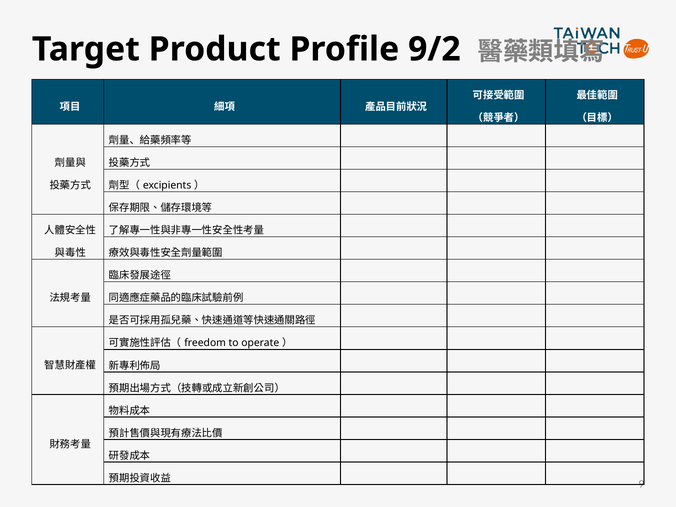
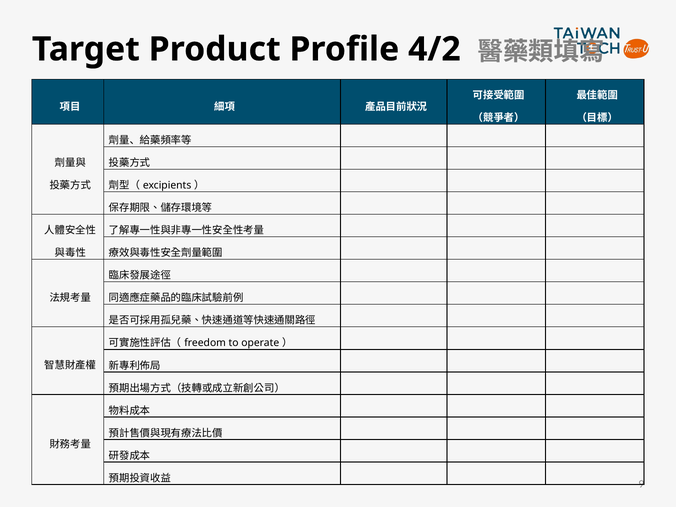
9/2: 9/2 -> 4/2 (434, 49)
